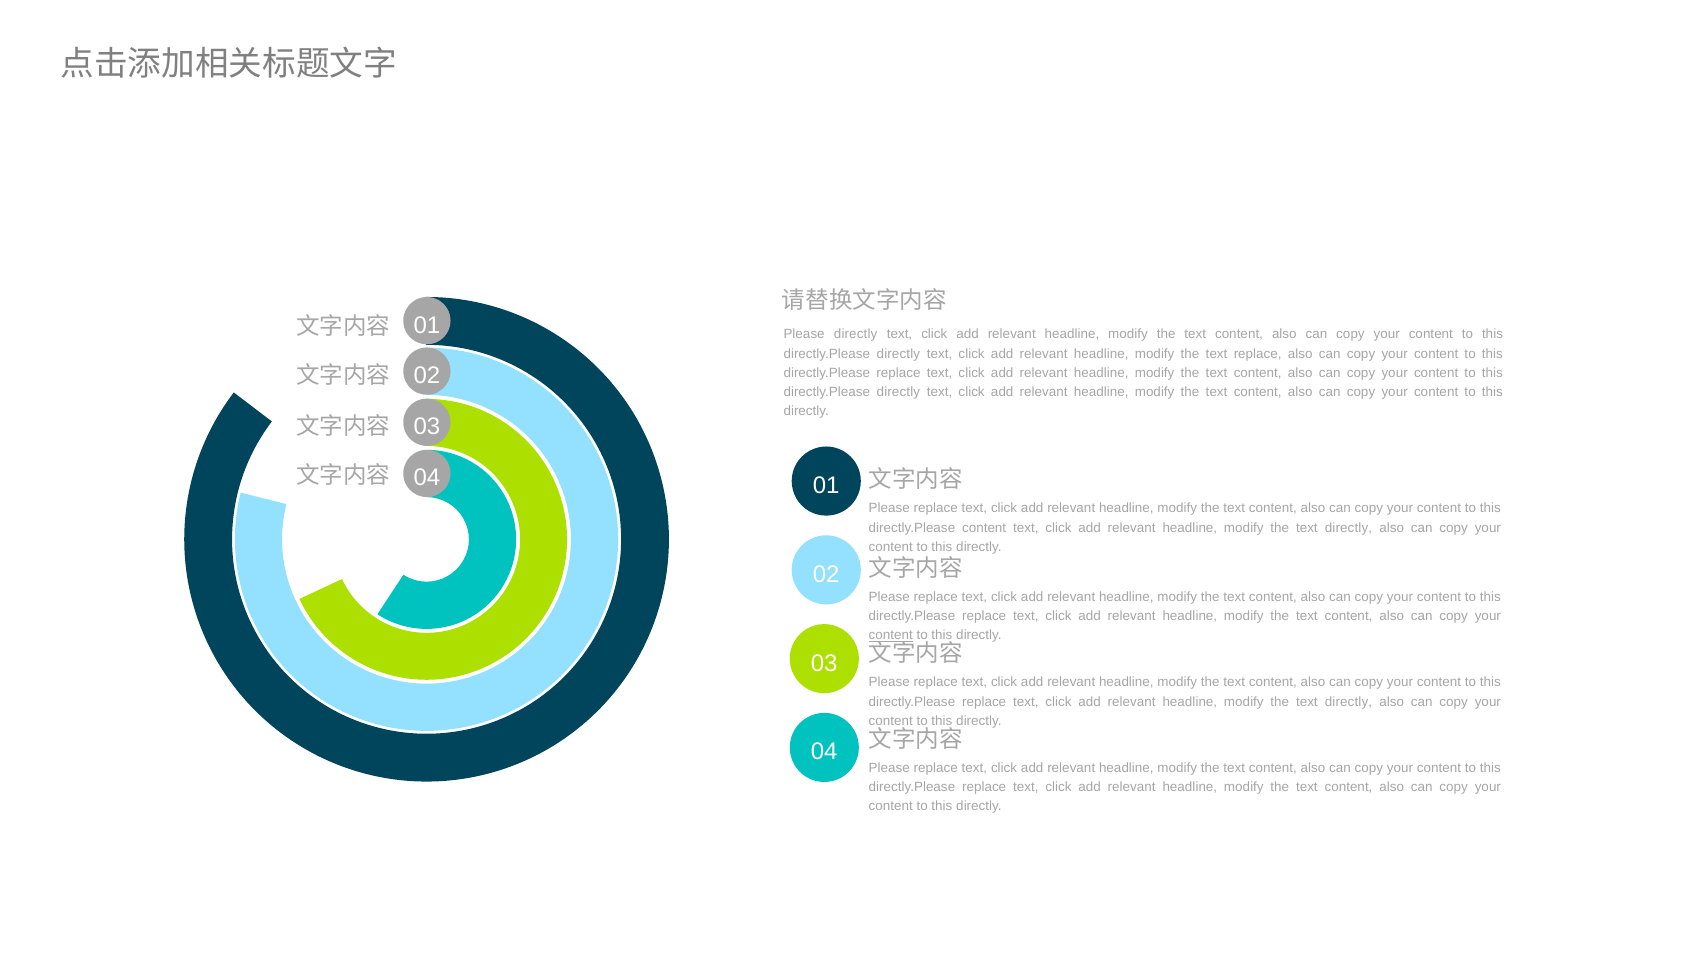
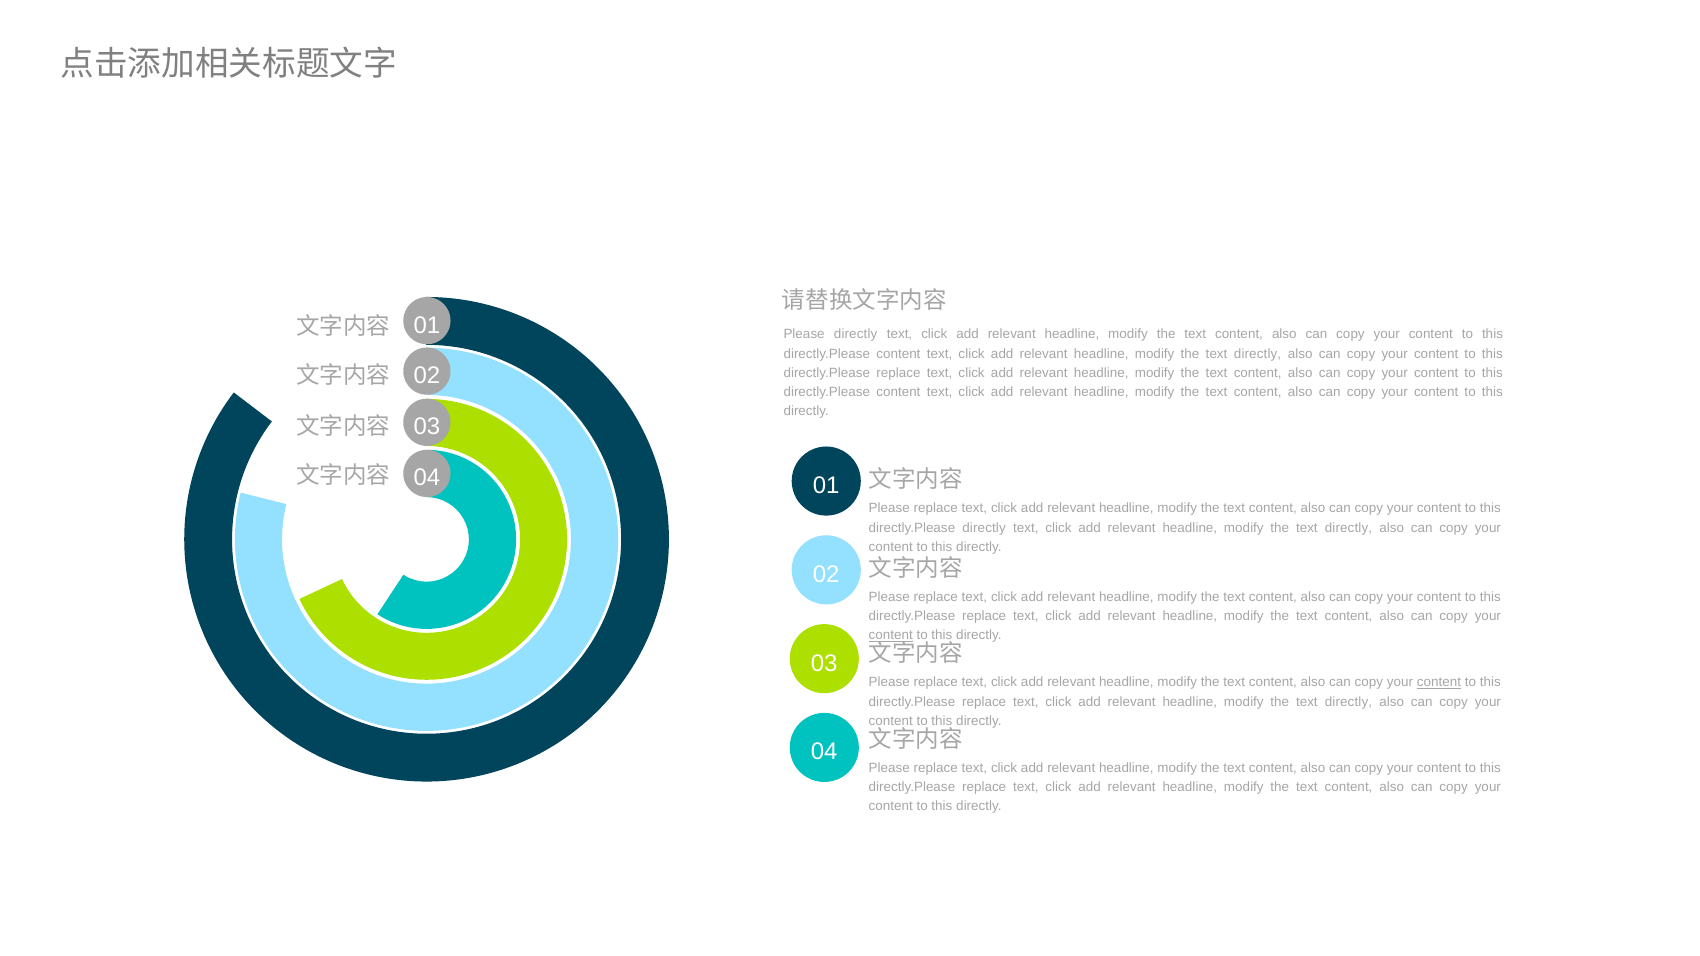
directly: directly -> content (898, 354)
replace: replace -> directly (1258, 354)
directly: directly -> content (898, 392)
directly.Please content: content -> directly (984, 528)
content underline: none -> present (1439, 682)
